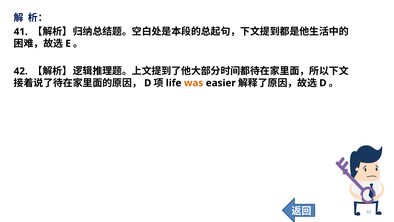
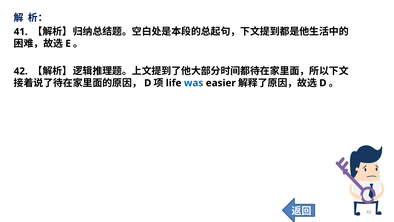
was colour: orange -> blue (194, 83)
